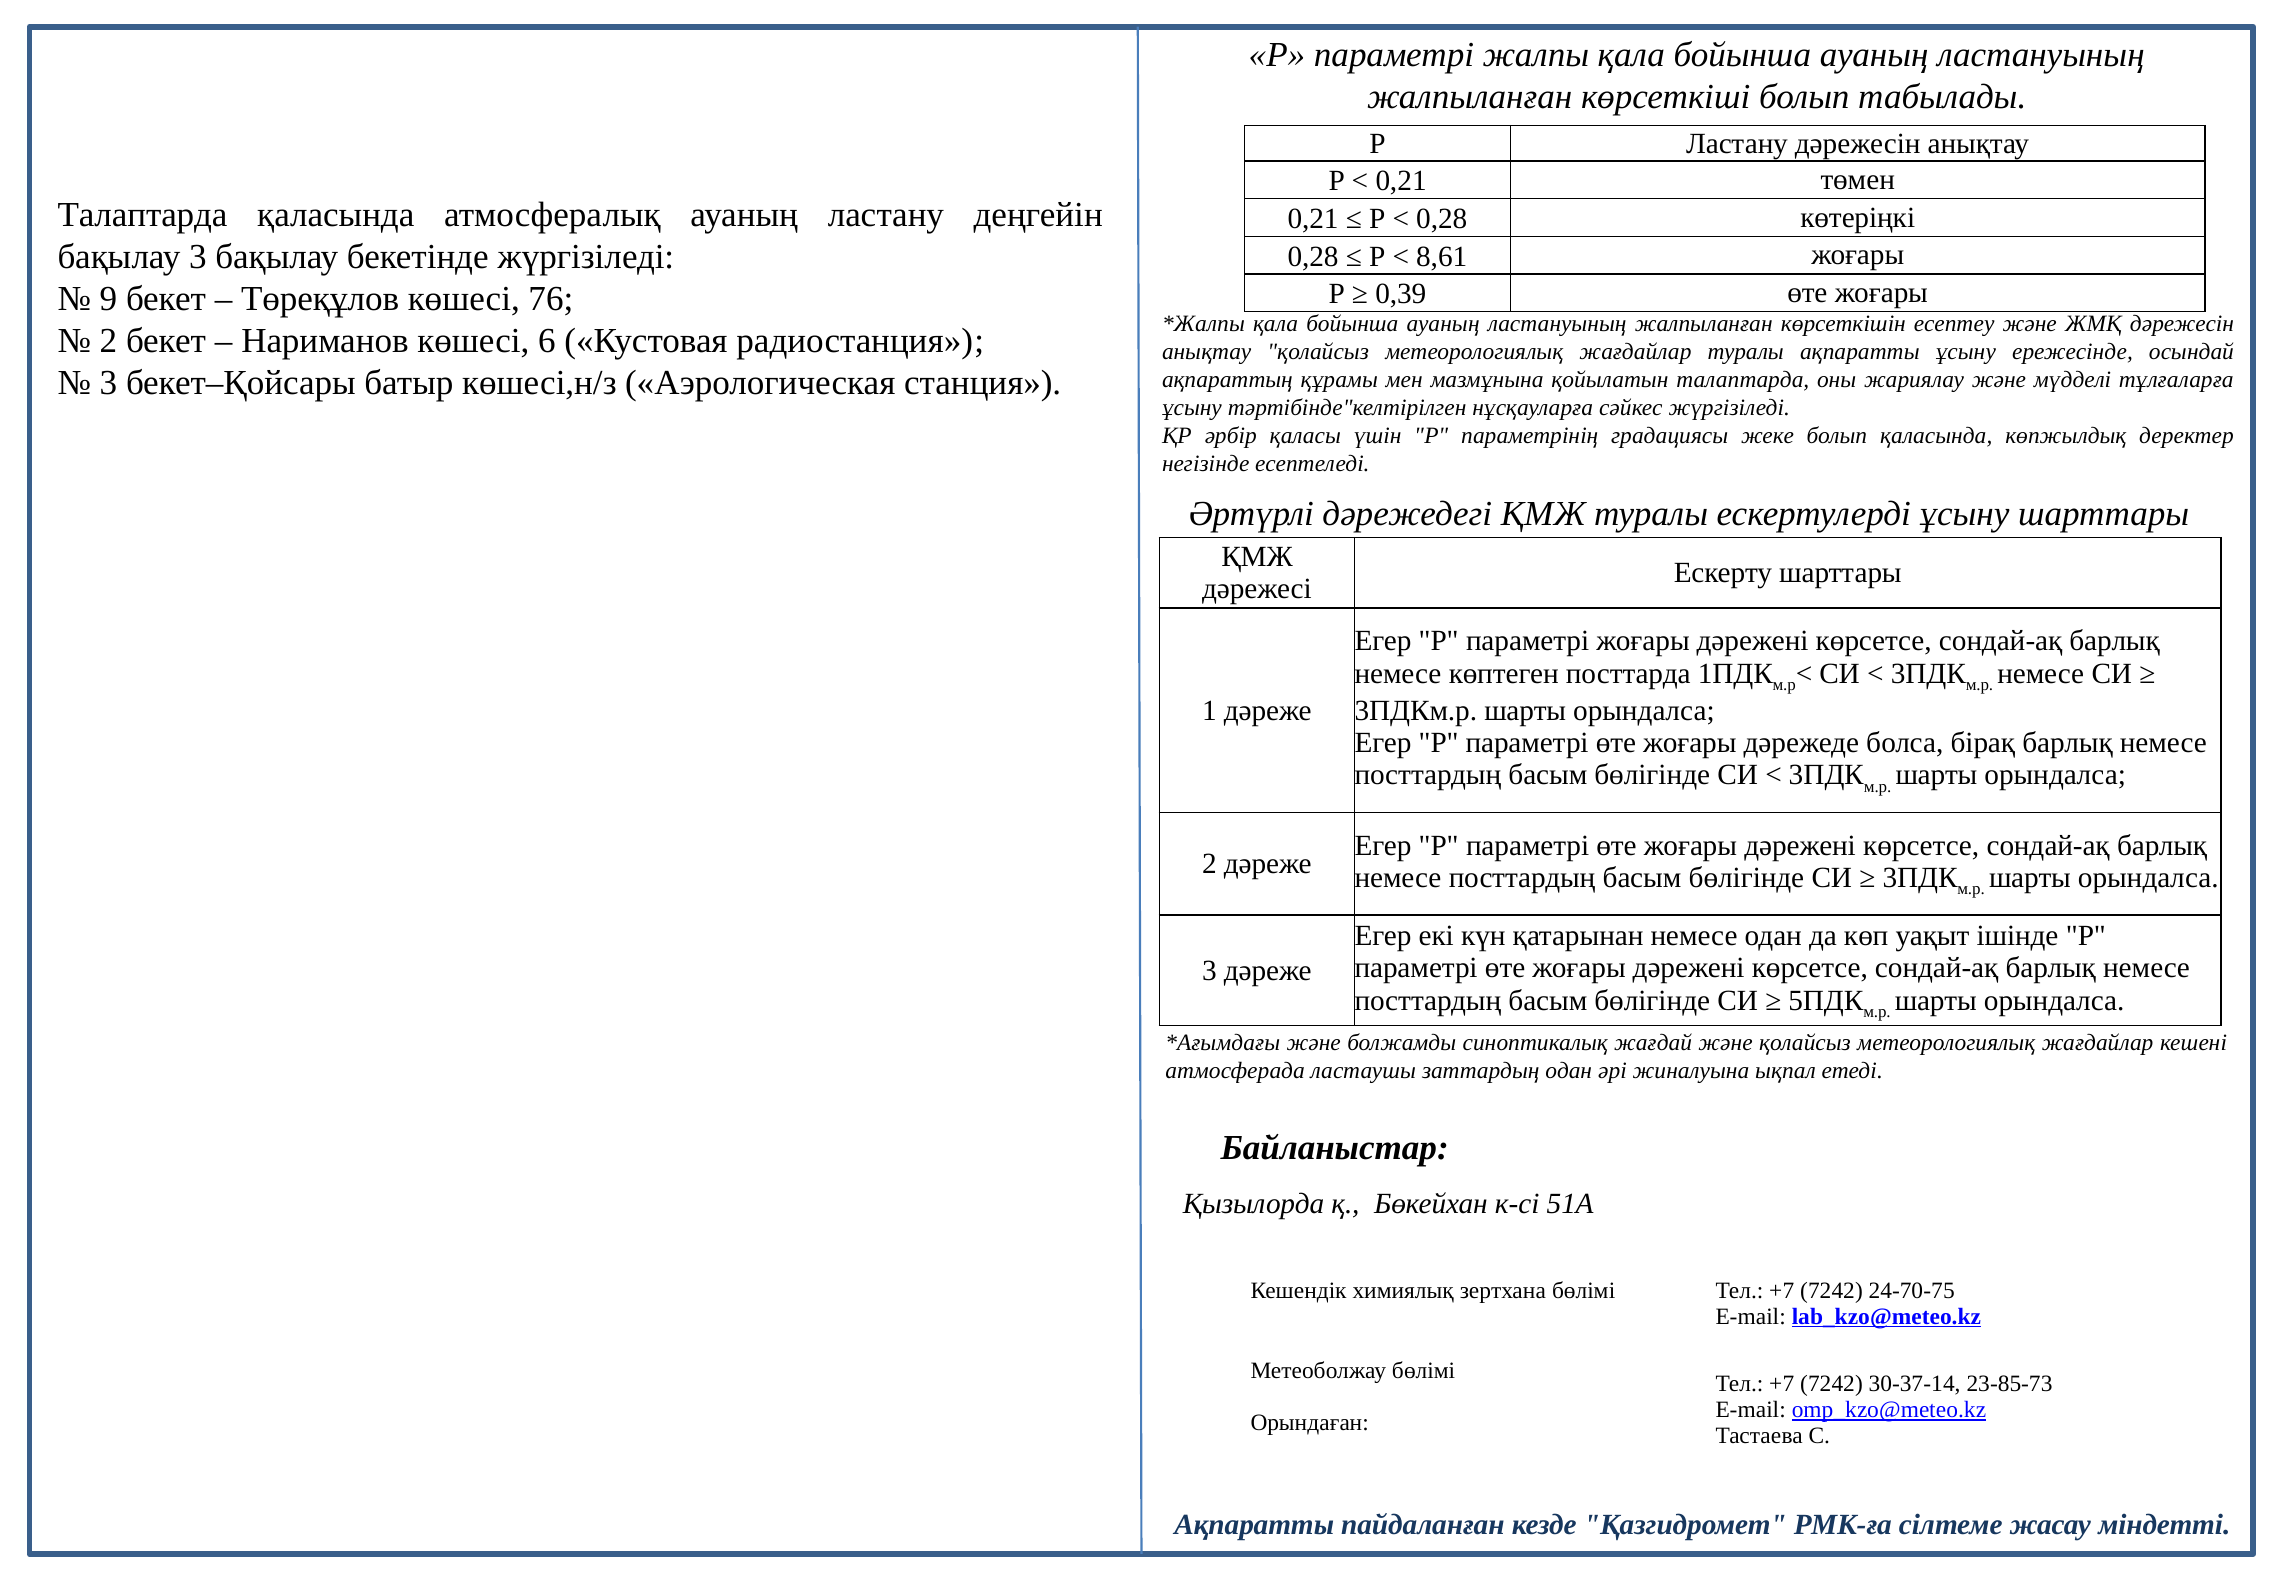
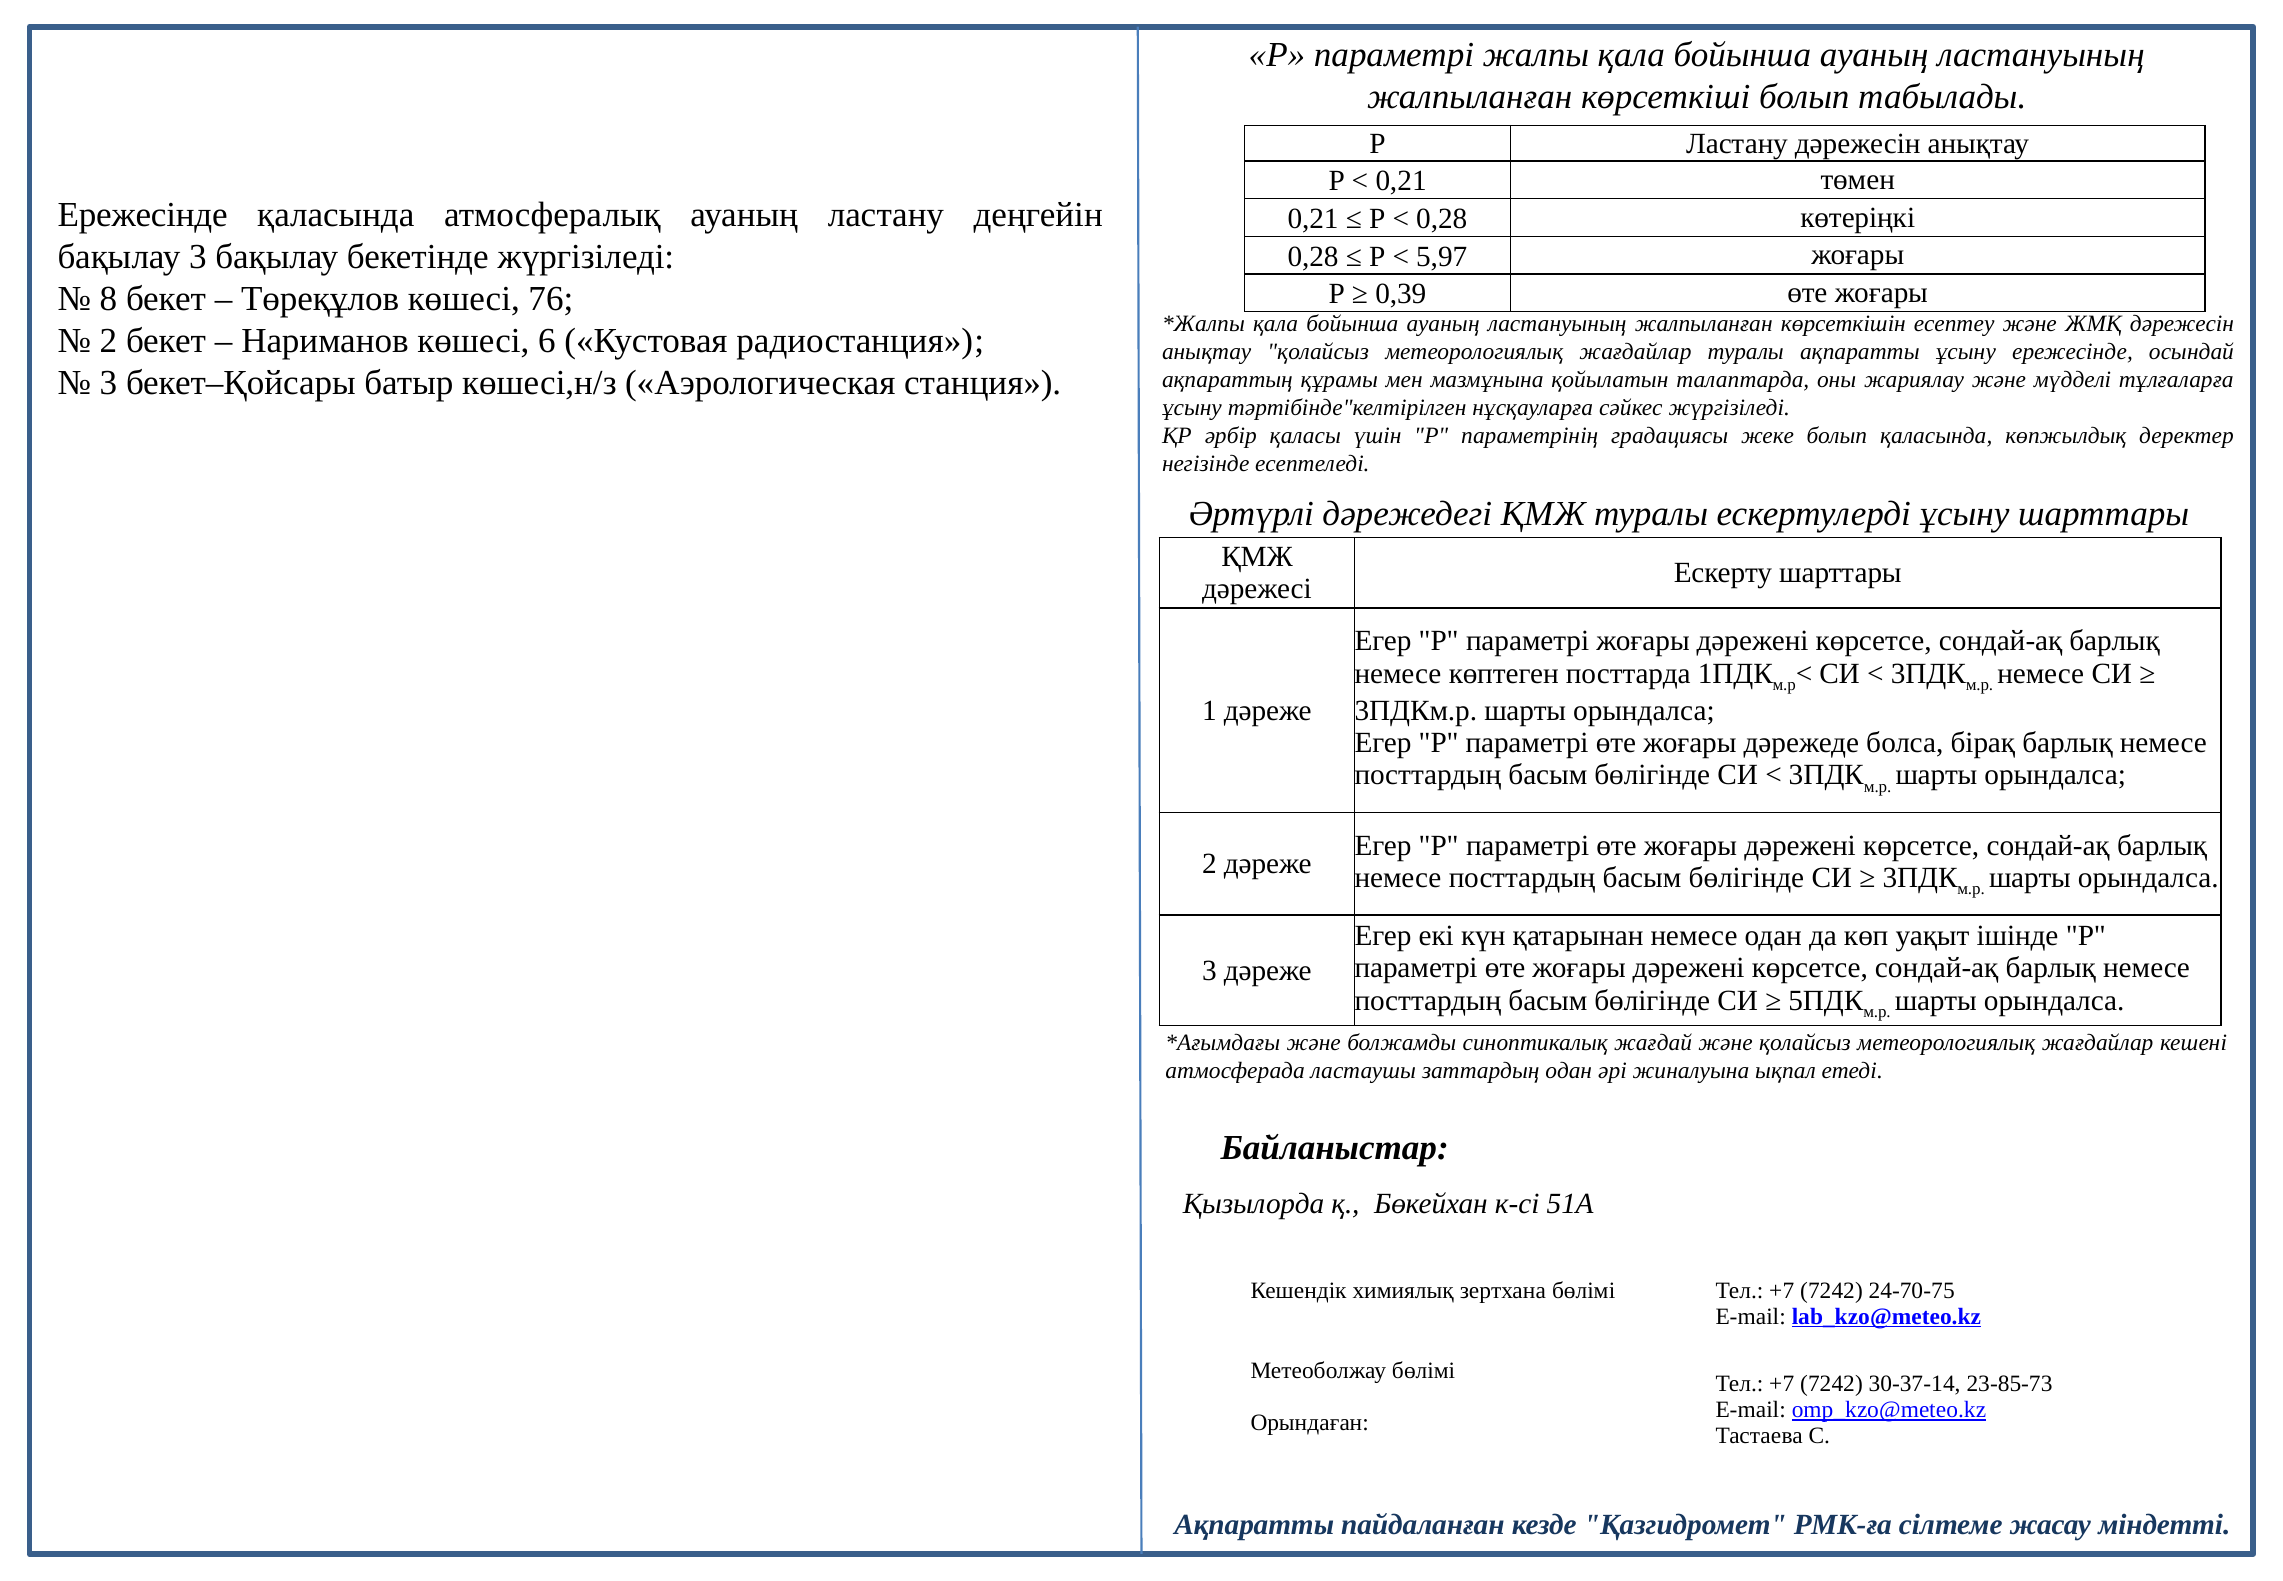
Талаптарда: Талаптарда -> Ережесінде (143, 214)
8,61: 8,61 -> 5,97 (1442, 256)
9: 9 -> 8 (108, 299)
